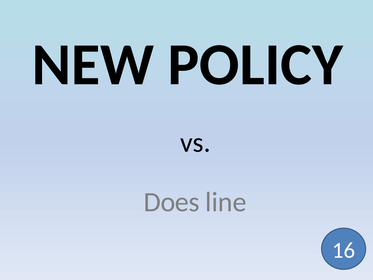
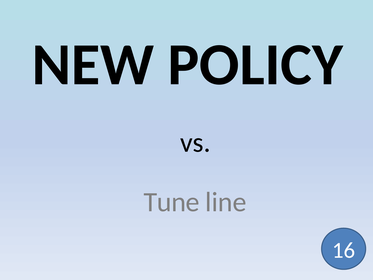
Does: Does -> Tune (172, 202)
